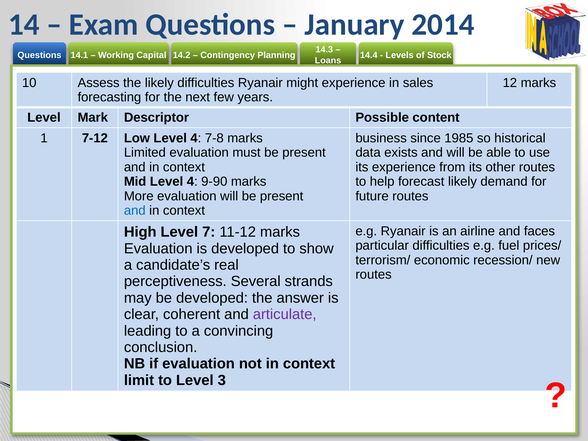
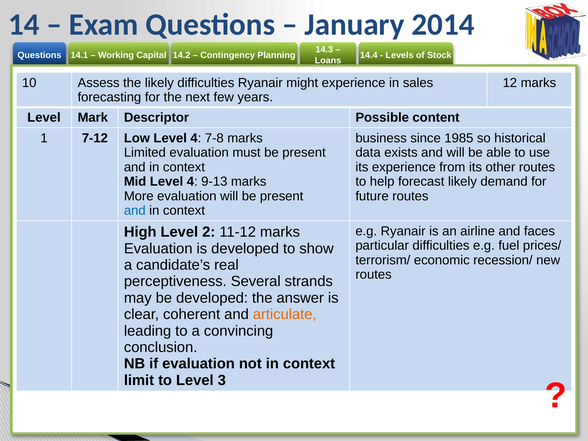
9-90: 9-90 -> 9-13 (214, 182)
7: 7 -> 2 (209, 232)
articulate colour: purple -> orange (285, 314)
